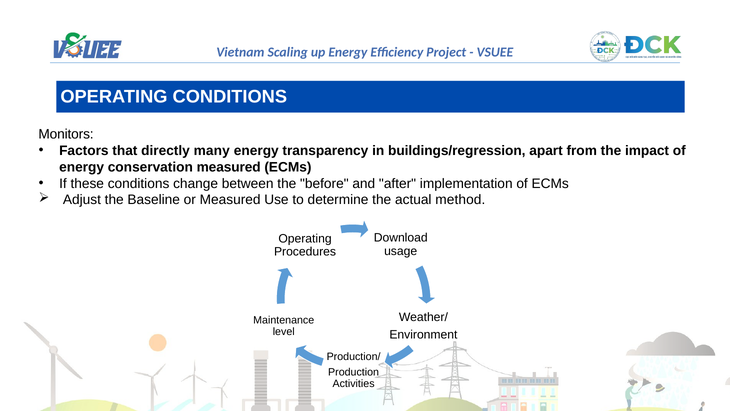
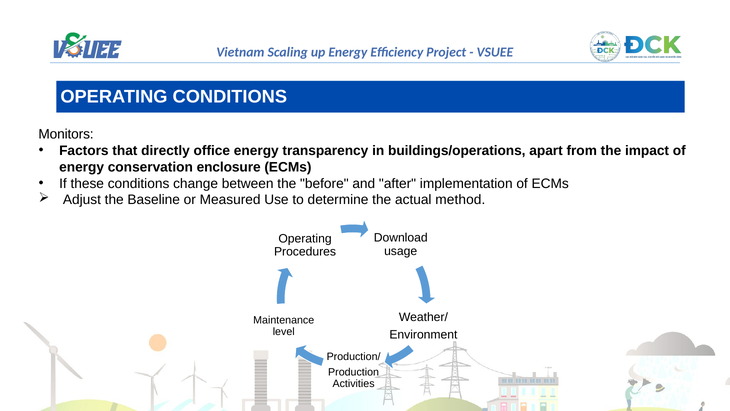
many: many -> office (212, 150)
buildings/regression: buildings/regression -> buildings/operations (457, 150)
conservation measured: measured -> enclosure (229, 167)
